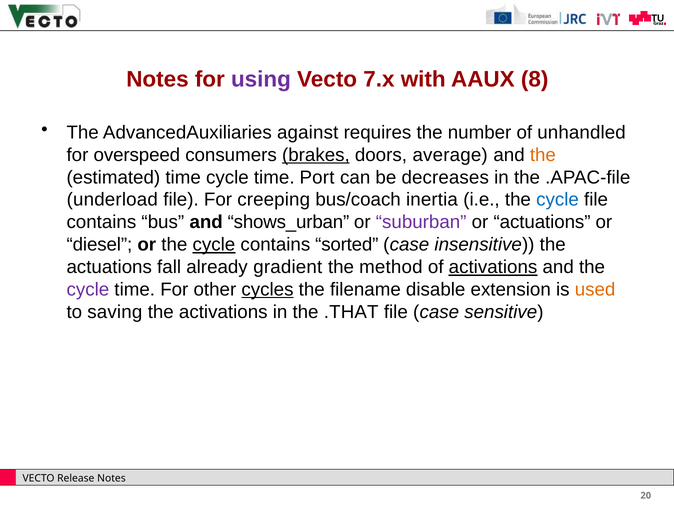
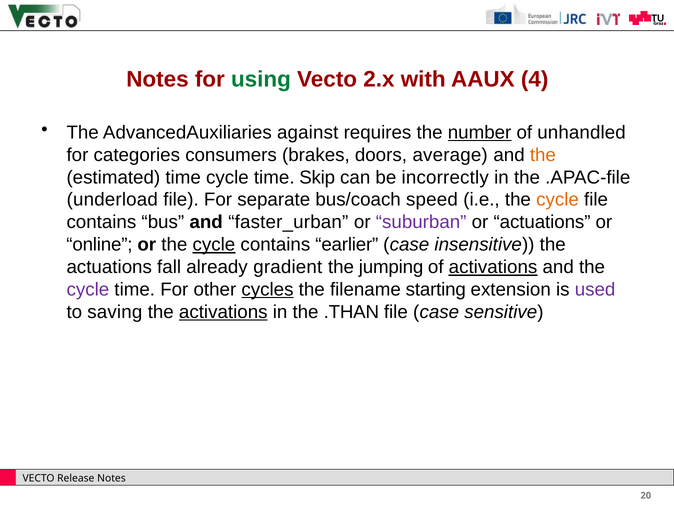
using colour: purple -> green (261, 79)
7.x: 7.x -> 2.x (379, 79)
8: 8 -> 4 (535, 79)
number underline: none -> present (480, 133)
overspeed: overspeed -> categories (137, 155)
brakes underline: present -> none (316, 155)
Port: Port -> Skip (317, 178)
decreases: decreases -> incorrectly (445, 178)
creeping: creeping -> separate (274, 200)
inertia: inertia -> speed (432, 200)
cycle colour: blue -> orange (558, 200)
shows_urban: shows_urban -> faster_urban (288, 222)
diesel: diesel -> online (99, 245)
sorted: sorted -> earlier (347, 245)
method: method -> jumping (391, 267)
disable: disable -> starting (436, 290)
used colour: orange -> purple (595, 290)
activations underline: none -> present (223, 312)
.THAT: .THAT -> .THAN (351, 312)
